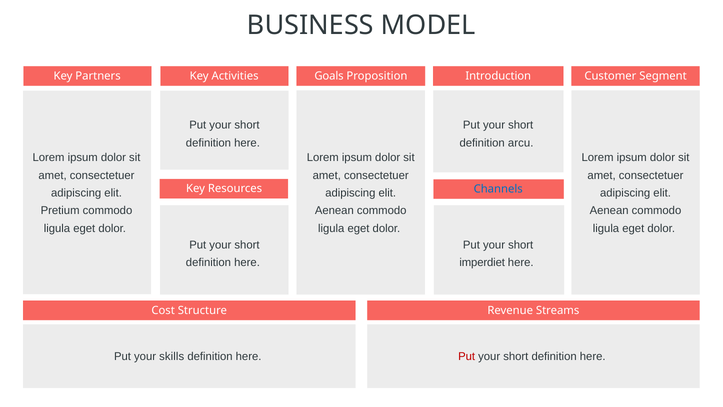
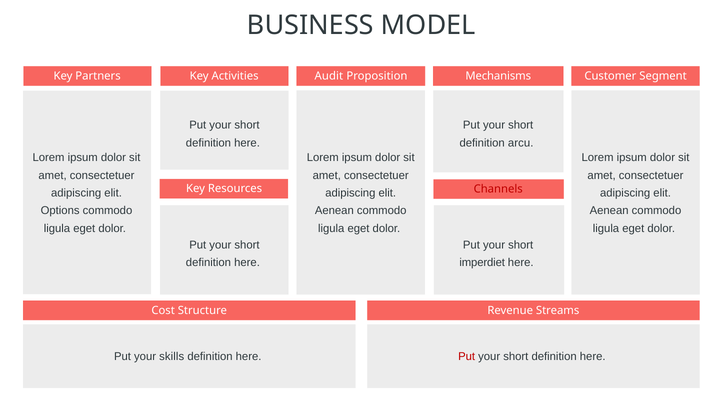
Goals: Goals -> Audit (329, 76)
Introduction: Introduction -> Mechanisms (498, 76)
Channels colour: blue -> red (498, 189)
Pretium: Pretium -> Options (60, 211)
